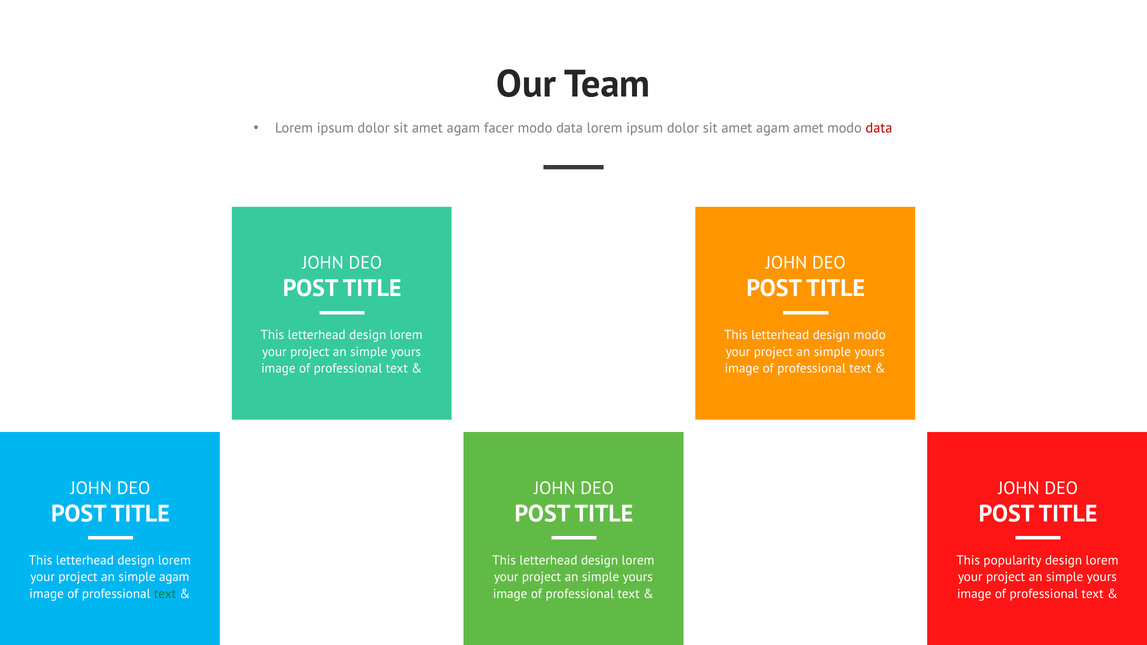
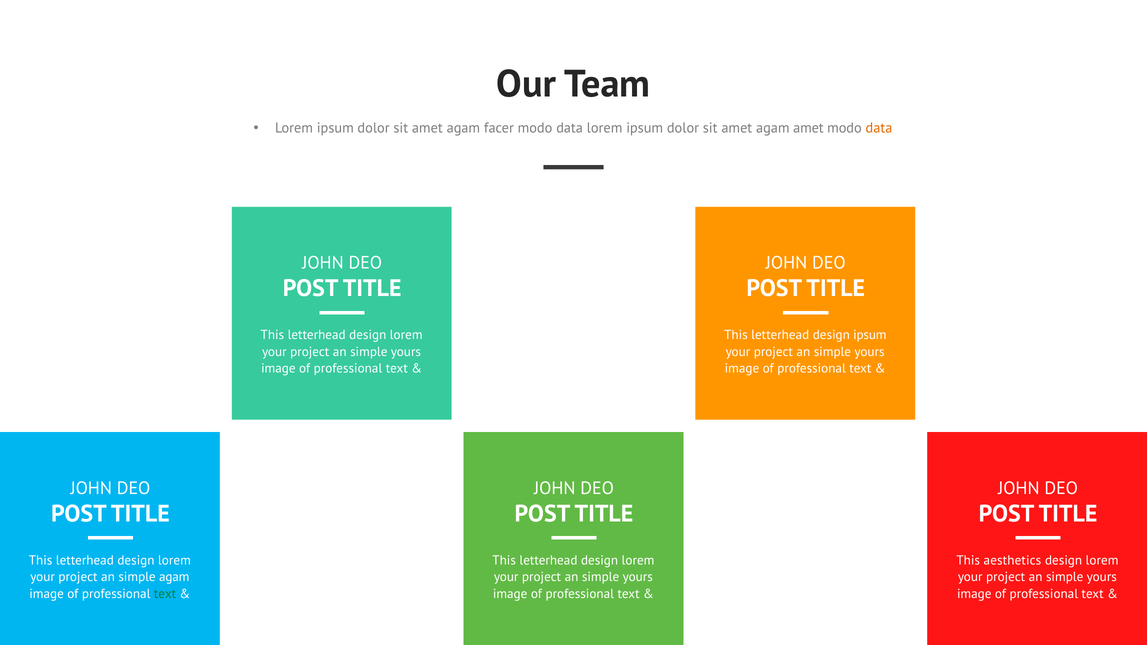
data colour: red -> orange (879, 128)
design modo: modo -> ipsum (870, 335)
popularity: popularity -> aesthetics (1012, 561)
